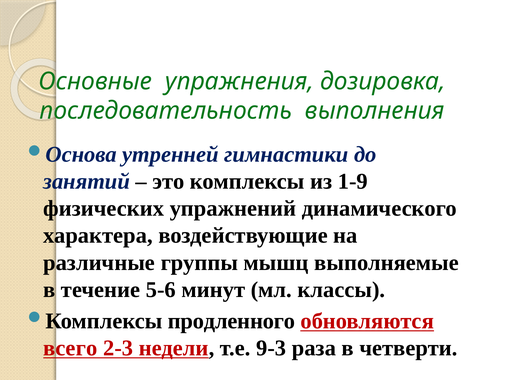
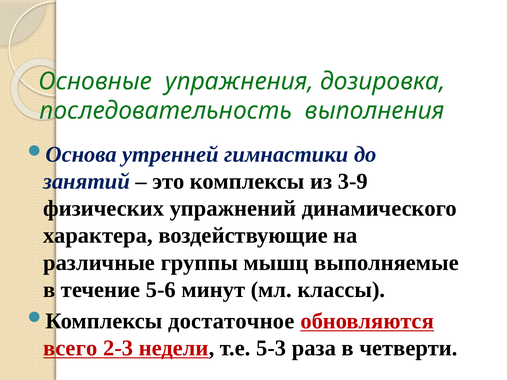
1-9: 1-9 -> 3-9 (353, 182)
продленного: продленного -> достаточное (231, 321)
9-3: 9-3 -> 5-3 (271, 348)
